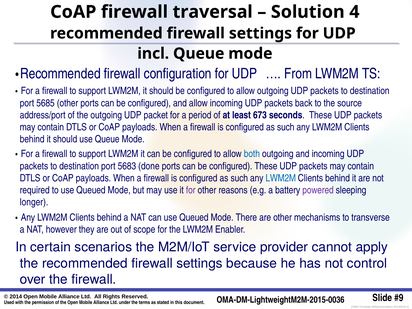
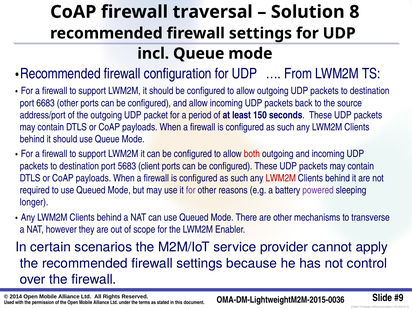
4: 4 -> 8 (354, 12)
5685: 5685 -> 6683 (46, 103)
673: 673 -> 150 (260, 115)
both colour: blue -> red (252, 154)
done: done -> client (149, 166)
LWM2M colour: blue -> red (281, 178)
